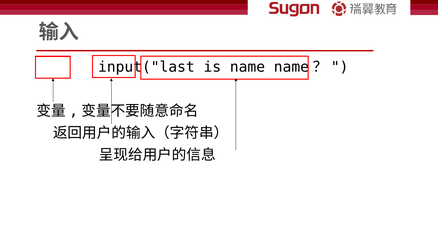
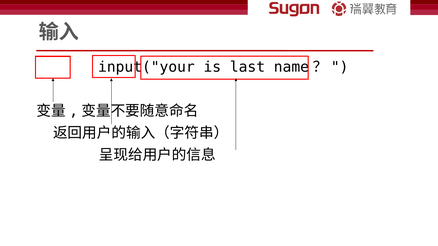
input("last: input("last -> input("your (146, 67)
is name: name -> last (247, 67)
